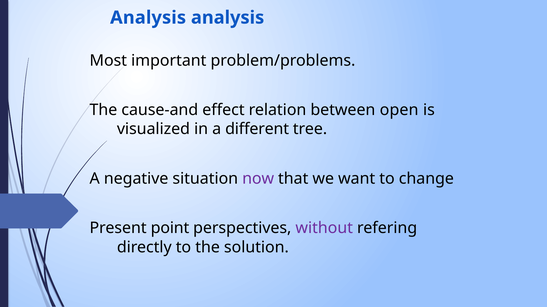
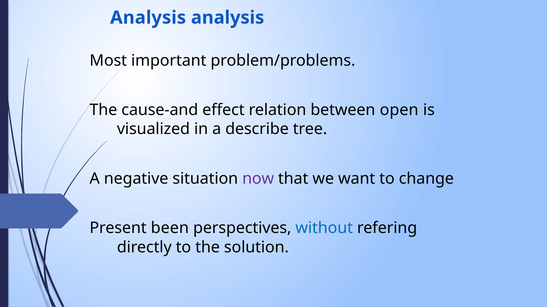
different: different -> describe (257, 129)
point: point -> been (170, 229)
without colour: purple -> blue (324, 229)
